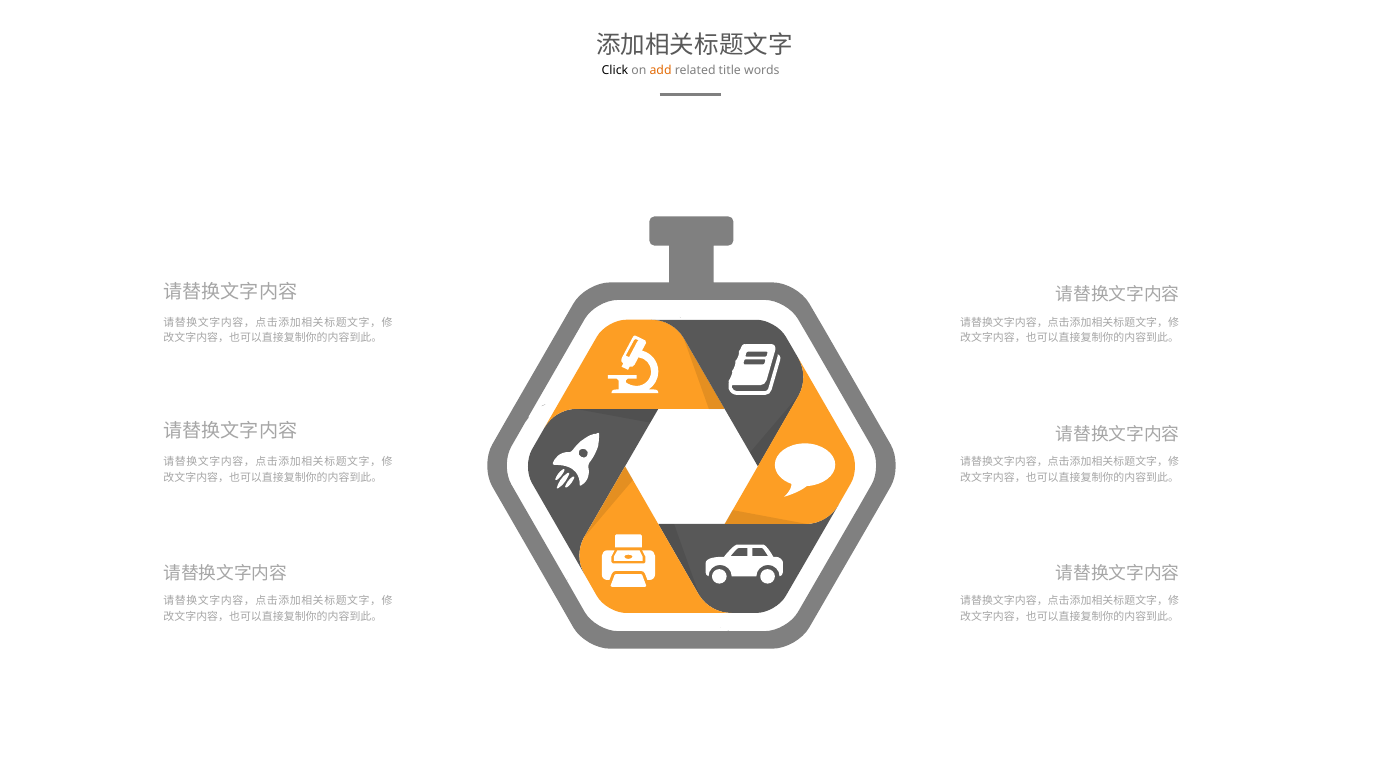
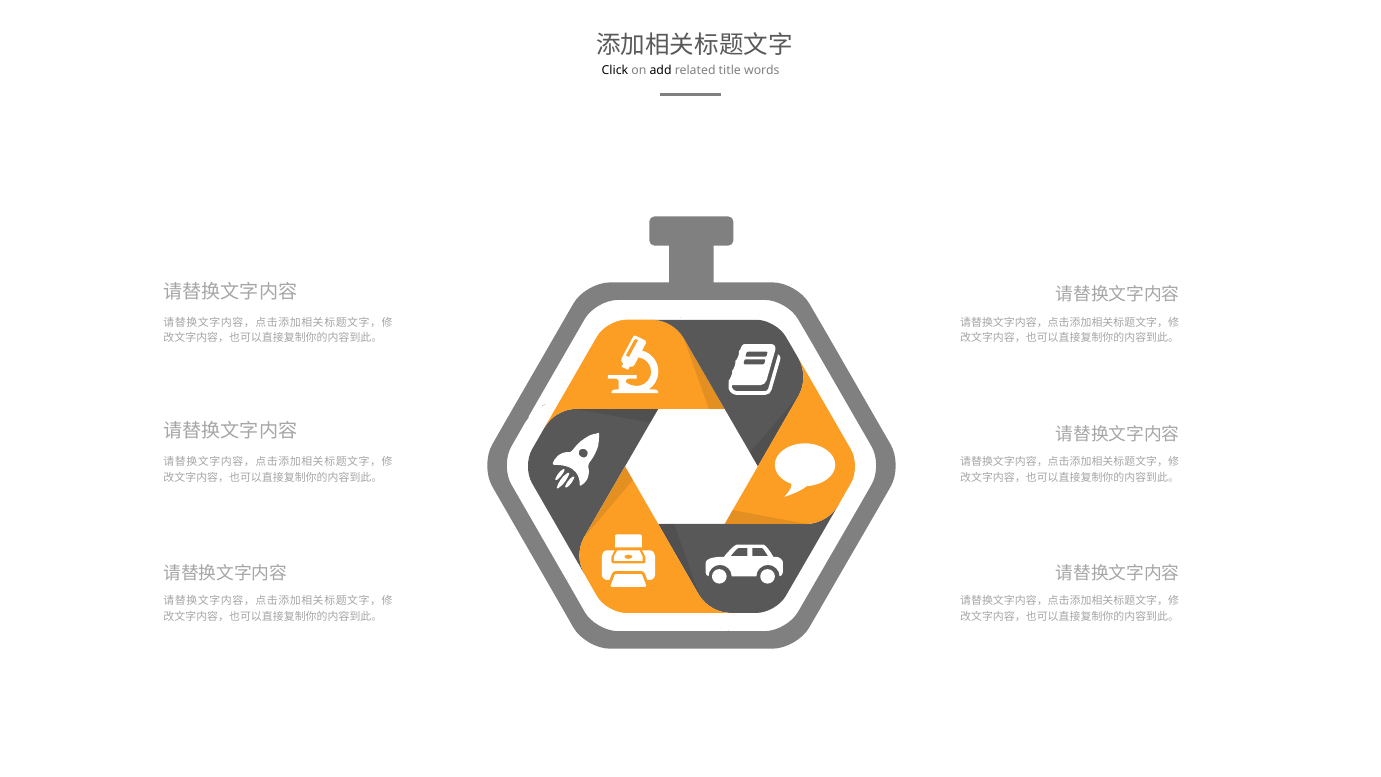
add colour: orange -> black (661, 71)
